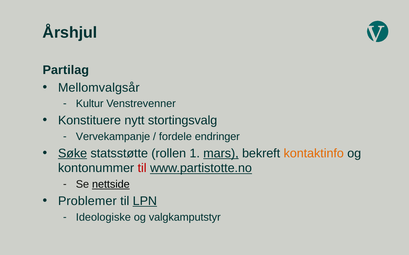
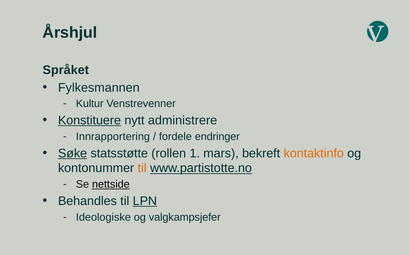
Partilag: Partilag -> Språket (66, 70)
Mellomvalgsår: Mellomvalgsår -> Fylkesmannen (99, 88)
Konstituere underline: none -> present (89, 121)
stortingsvalg: stortingsvalg -> administrere (183, 121)
Vervekampanje: Vervekampanje -> Innrapportering (113, 137)
mars underline: present -> none (221, 154)
til colour: red -> orange (142, 169)
Problemer: Problemer -> Behandles (87, 202)
valgkamputstyr: valgkamputstyr -> valgkampsjefer (185, 218)
